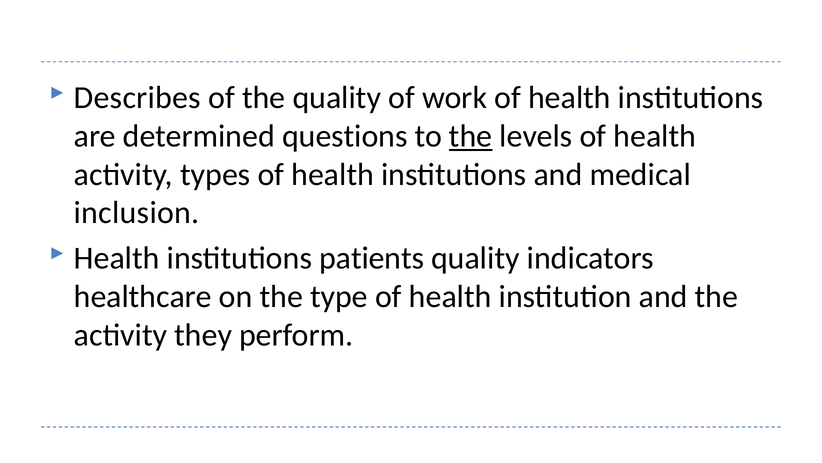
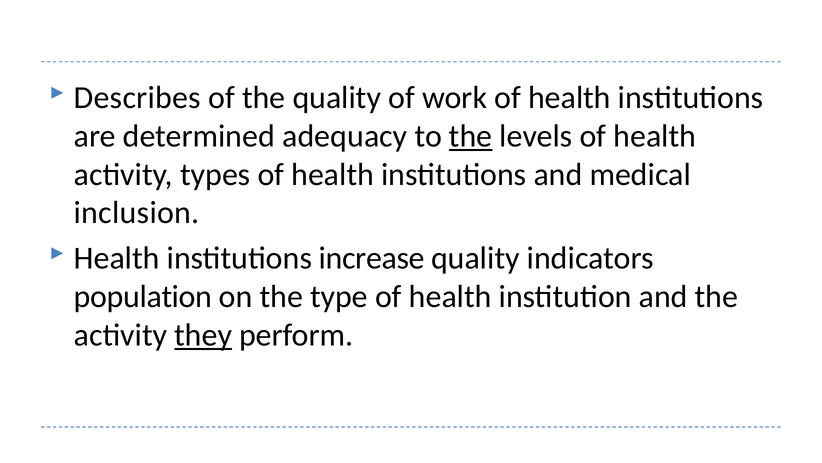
questions: questions -> adequacy (345, 136)
patients: patients -> increase (372, 258)
healthcare: healthcare -> population (143, 296)
they underline: none -> present (203, 335)
